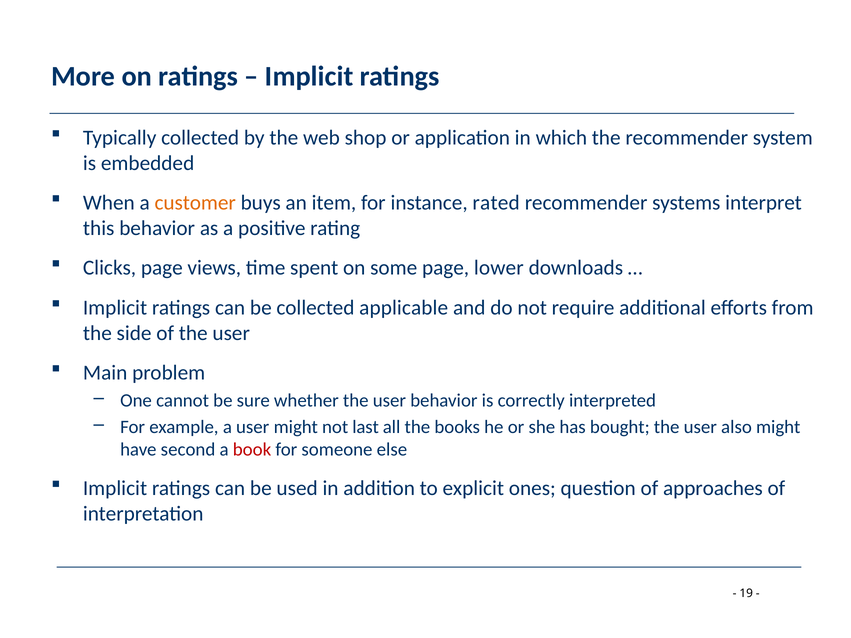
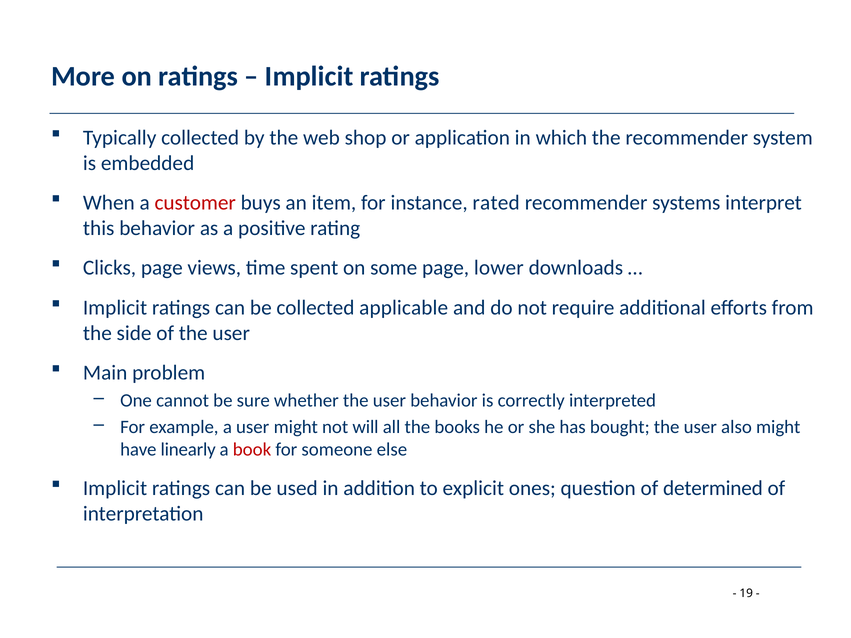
customer colour: orange -> red (195, 203)
last: last -> will (366, 427)
second: second -> linearly (188, 450)
approaches: approaches -> determined (713, 488)
